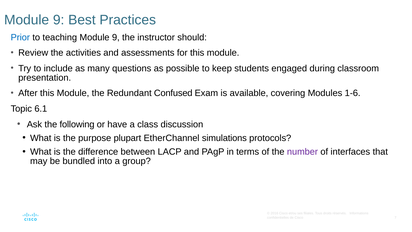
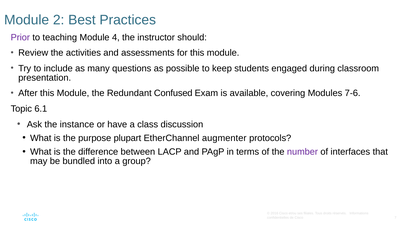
9: 9 -> 2 (59, 20)
Prior colour: blue -> purple (20, 37)
teaching Module 9: 9 -> 4 (116, 37)
1-6: 1-6 -> 7-6 (353, 93)
following: following -> instance (77, 124)
simulations: simulations -> augmenter (224, 138)
